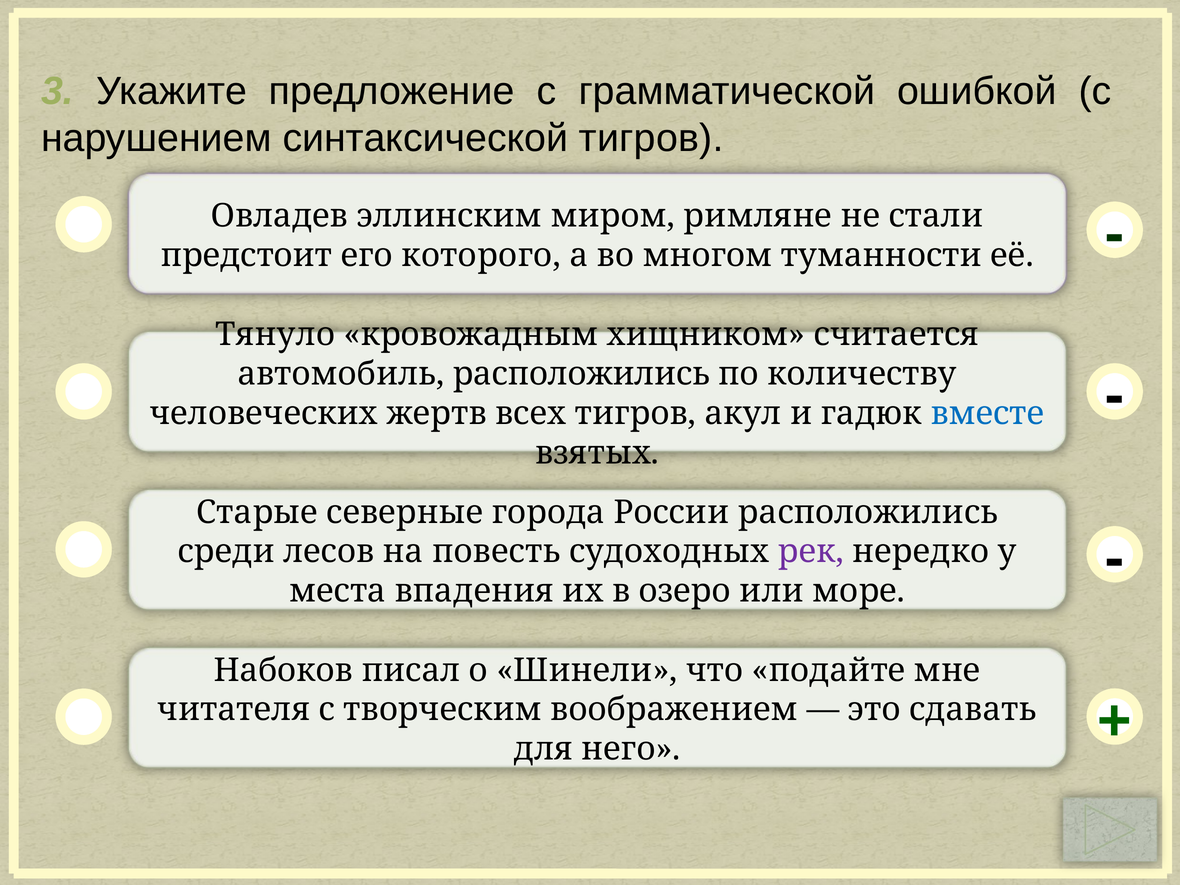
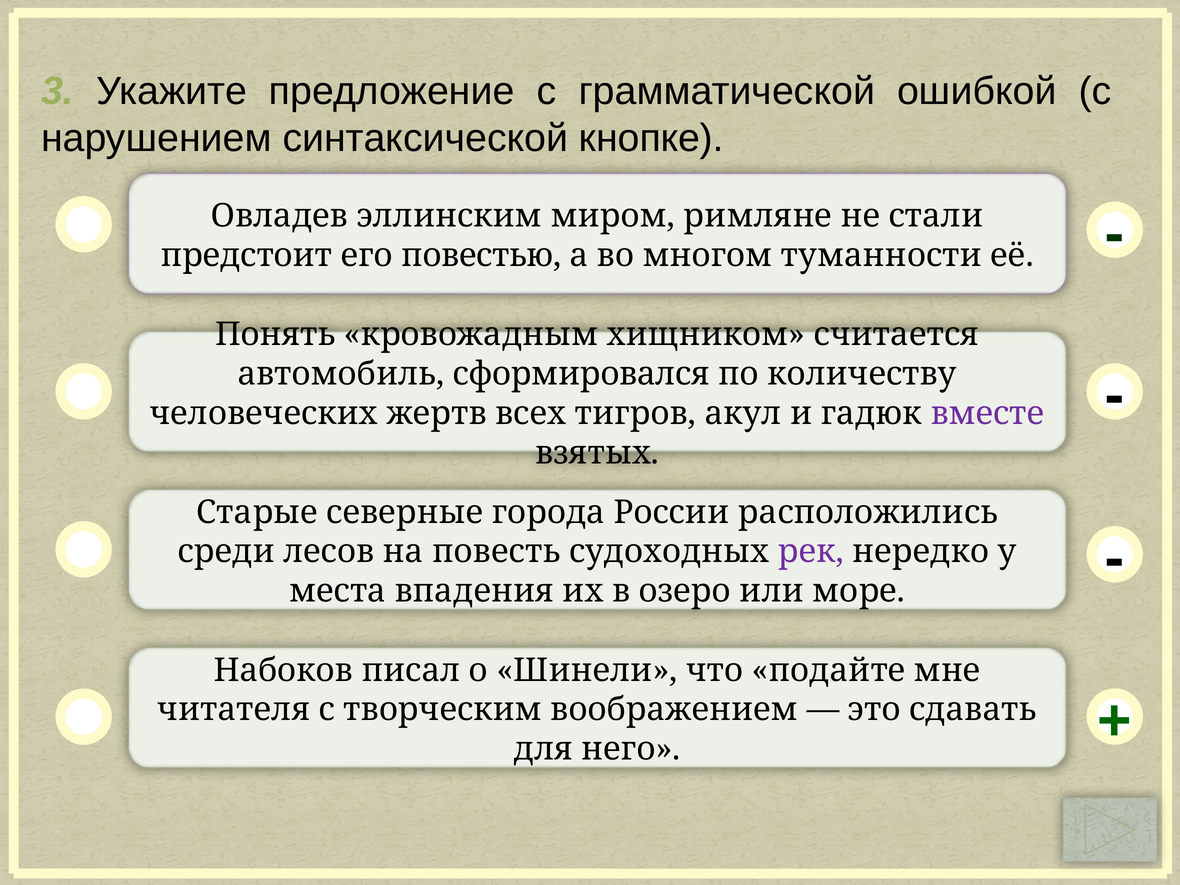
синтаксической тигров: тигров -> кнопке (651, 138)
которого: которого -> повестью (481, 255)
Тянуло: Тянуло -> Понять (275, 335)
автомобиль расположились: расположились -> сформировался (581, 374)
вместе colour: blue -> purple (987, 413)
